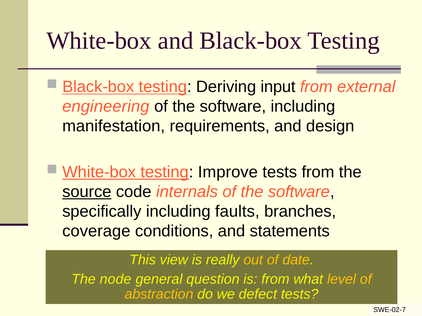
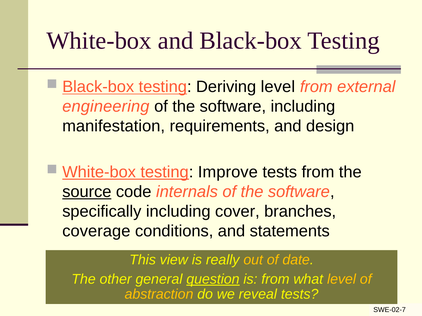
Deriving input: input -> level (278, 87)
faults: faults -> cover (237, 212)
node: node -> other (116, 280)
question underline: none -> present (213, 280)
defect: defect -> reveal (258, 295)
